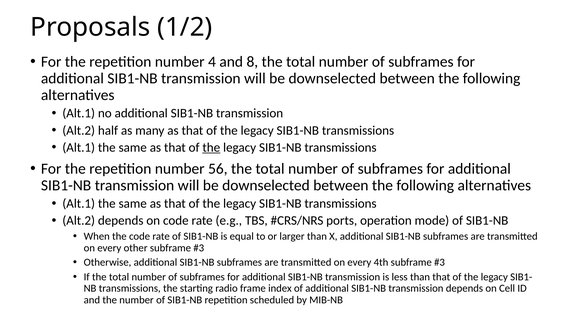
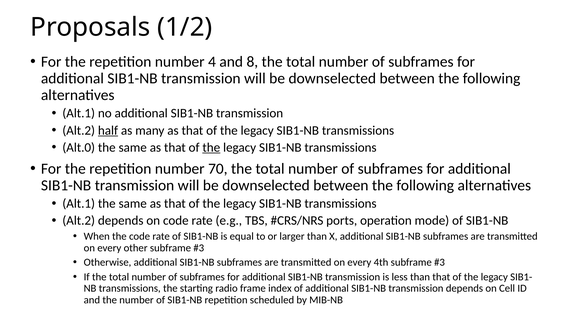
half underline: none -> present (108, 131)
Alt.1: Alt.1 -> Alt.0 (79, 148)
56: 56 -> 70 (218, 169)
